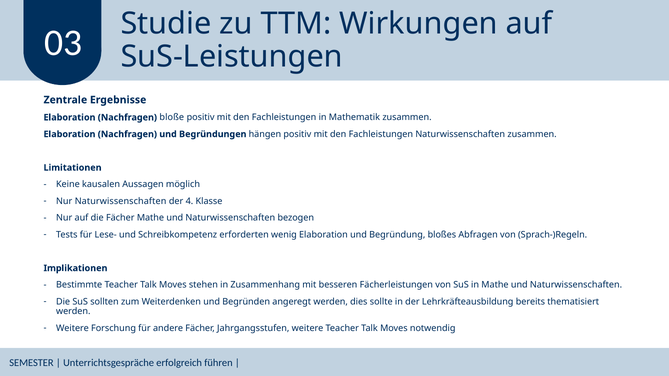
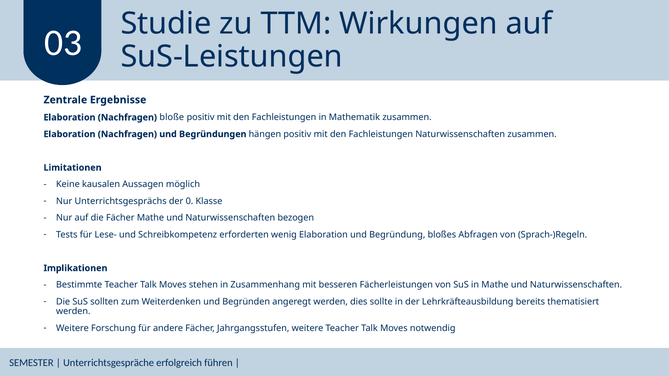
Nur Naturwissenschaften: Naturwissenschaften -> Unterrichtsgesprächs (121, 201)
4: 4 -> 0 (189, 201)
